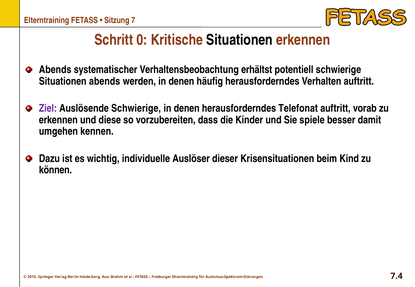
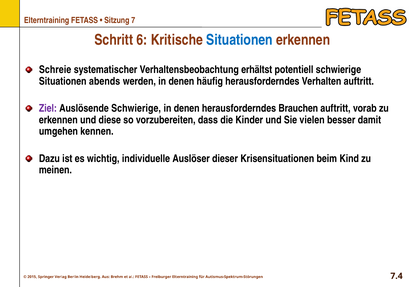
0: 0 -> 6 (142, 40)
Situationen colour: black -> blue (240, 40)
Abends: Abends -> Schreie (55, 70)
Telefonat: Telefonat -> Brauchen (298, 109)
spiele: spiele -> vielen (312, 120)
können: können -> meinen (55, 170)
